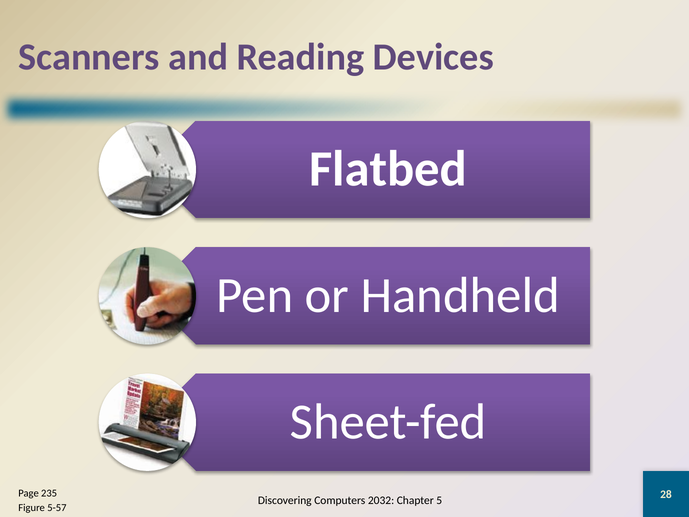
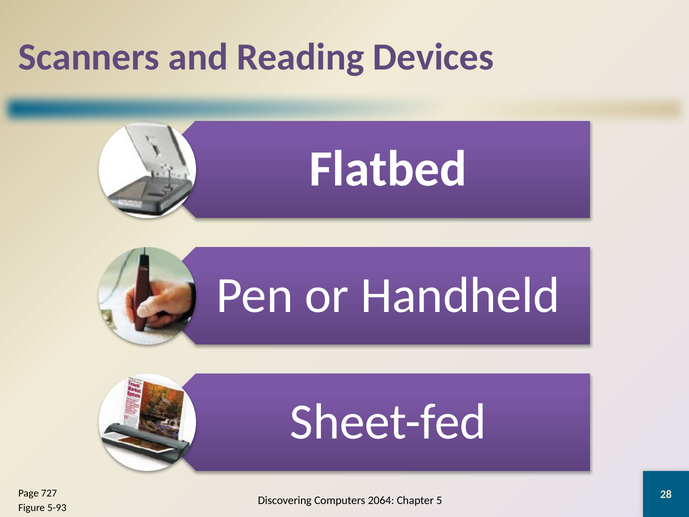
235: 235 -> 727 (49, 493)
2032: 2032 -> 2064 (381, 500)
5-57: 5-57 -> 5-93 (57, 508)
